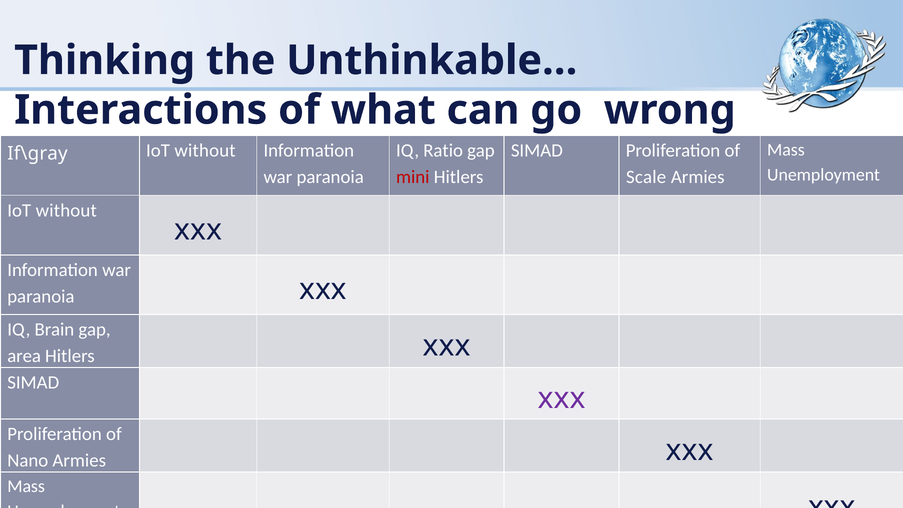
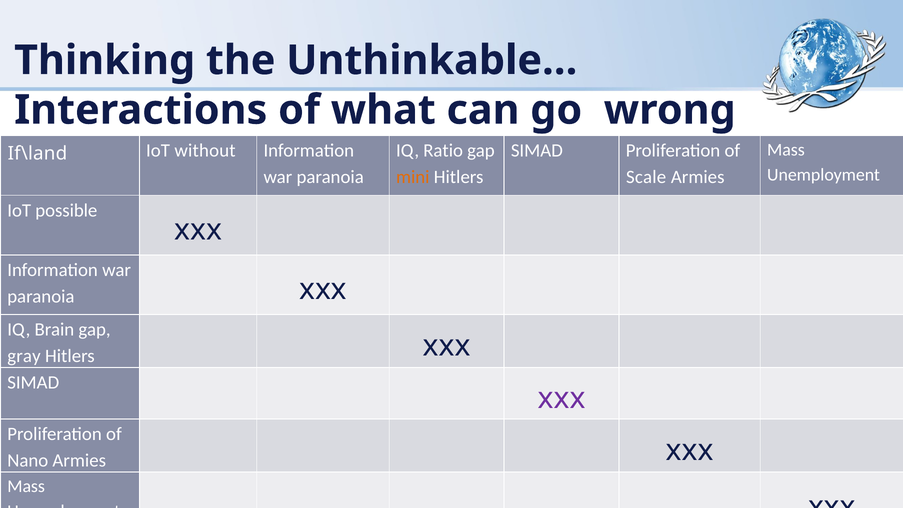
If\gray: If\gray -> If\land (37, 153)
mini colour: red -> orange (413, 177)
without: without -> possible (66, 210)
area: area -> gray (24, 356)
